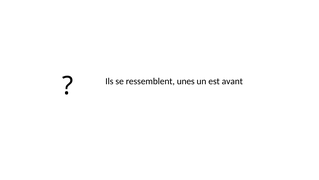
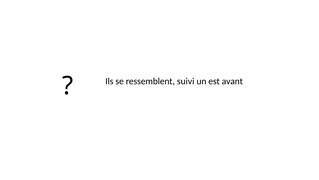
unes: unes -> suivi (186, 81)
